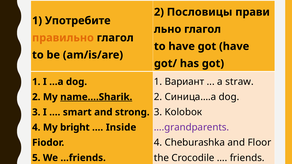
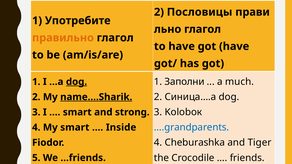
Вариант: Вариант -> Заполни (185, 82)
straw: straw -> much (240, 82)
dog underline: none -> present (77, 82)
….grandparents colour: purple -> blue (192, 128)
My bright: bright -> smart (75, 128)
Floor: Floor -> Tiger (260, 143)
